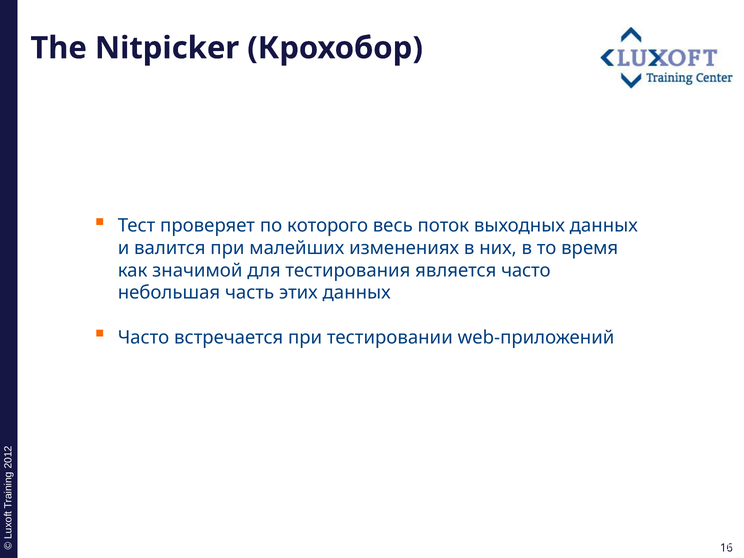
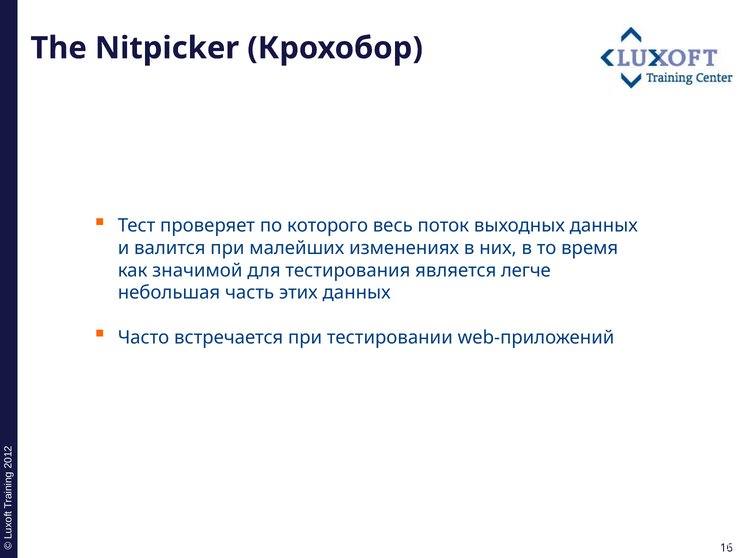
является часто: часто -> легче (526, 270)
